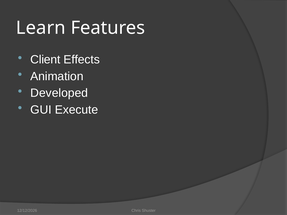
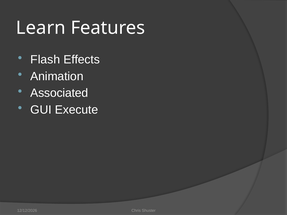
Client: Client -> Flash (45, 60)
Developed: Developed -> Associated (59, 93)
